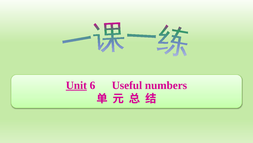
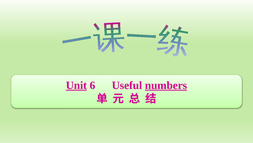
numbers underline: none -> present (166, 85)
